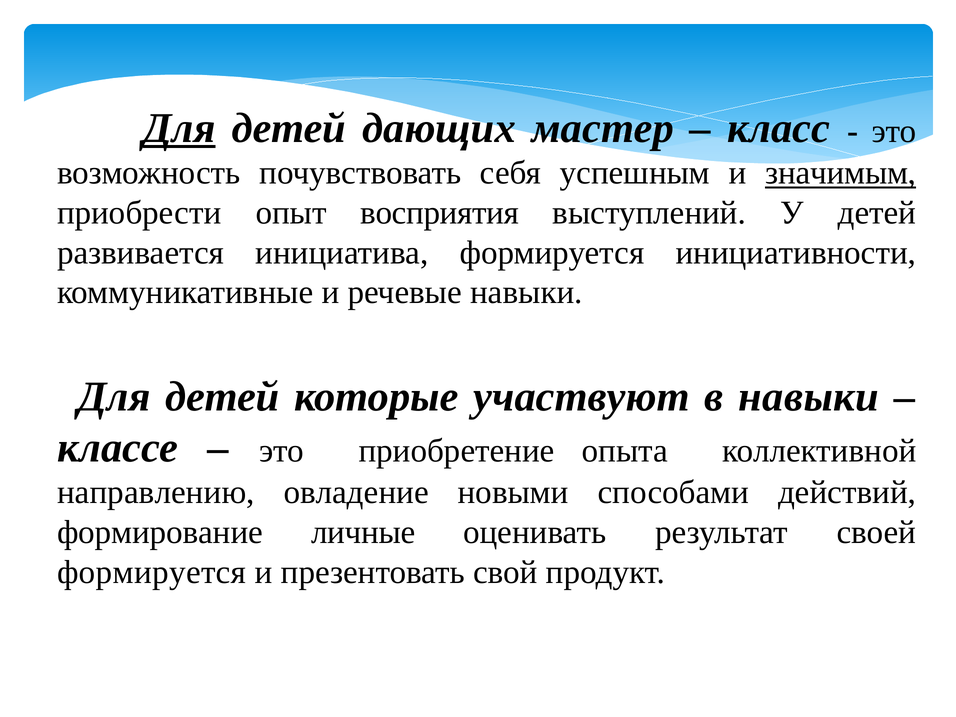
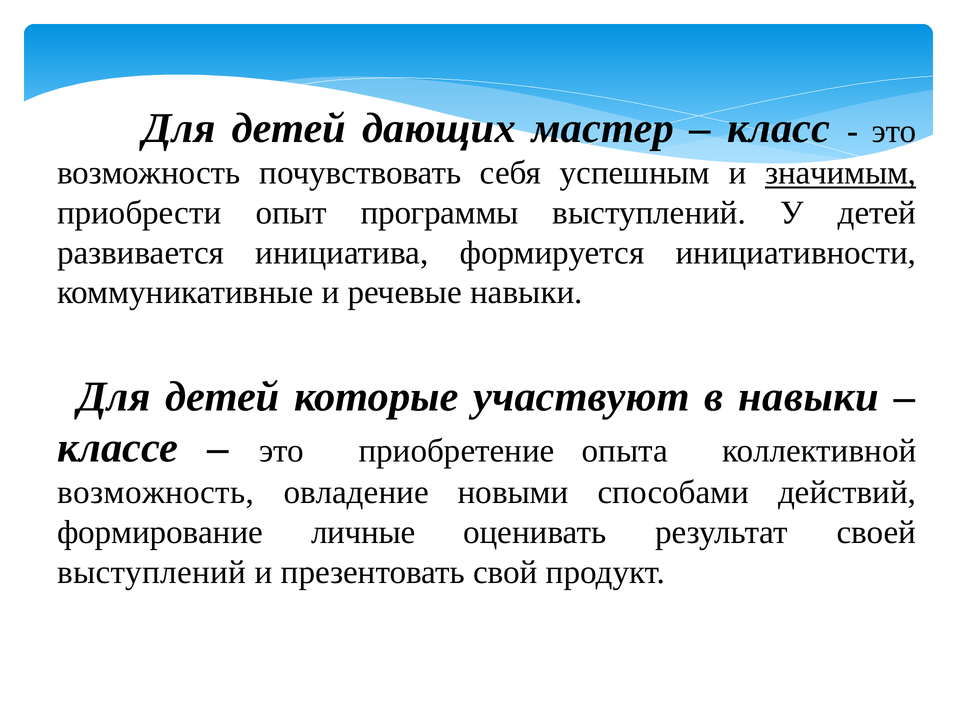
Для underline: present -> none (179, 128)
восприятия: восприятия -> программы (440, 213)
направлению: направлению -> возможность (156, 492)
формируется: формируется -> выступлений (152, 572)
